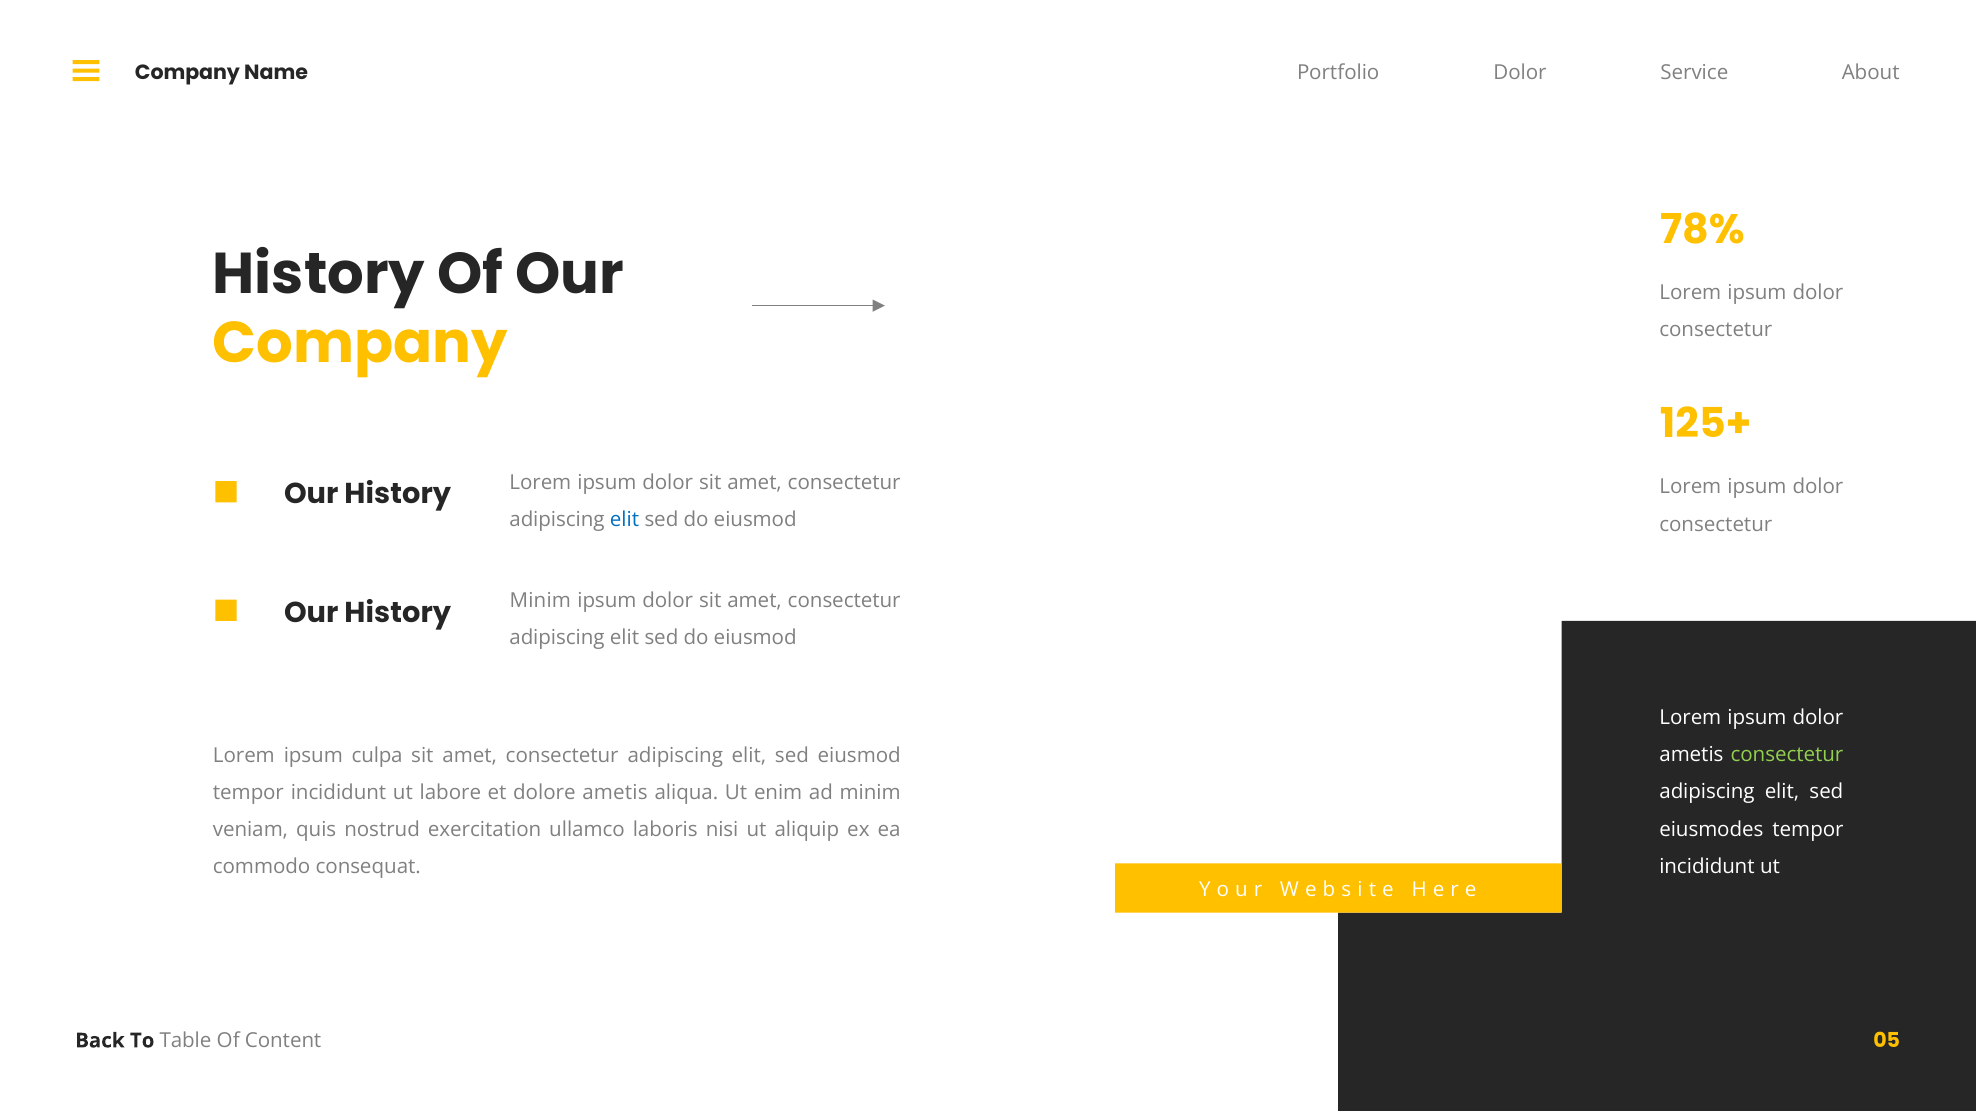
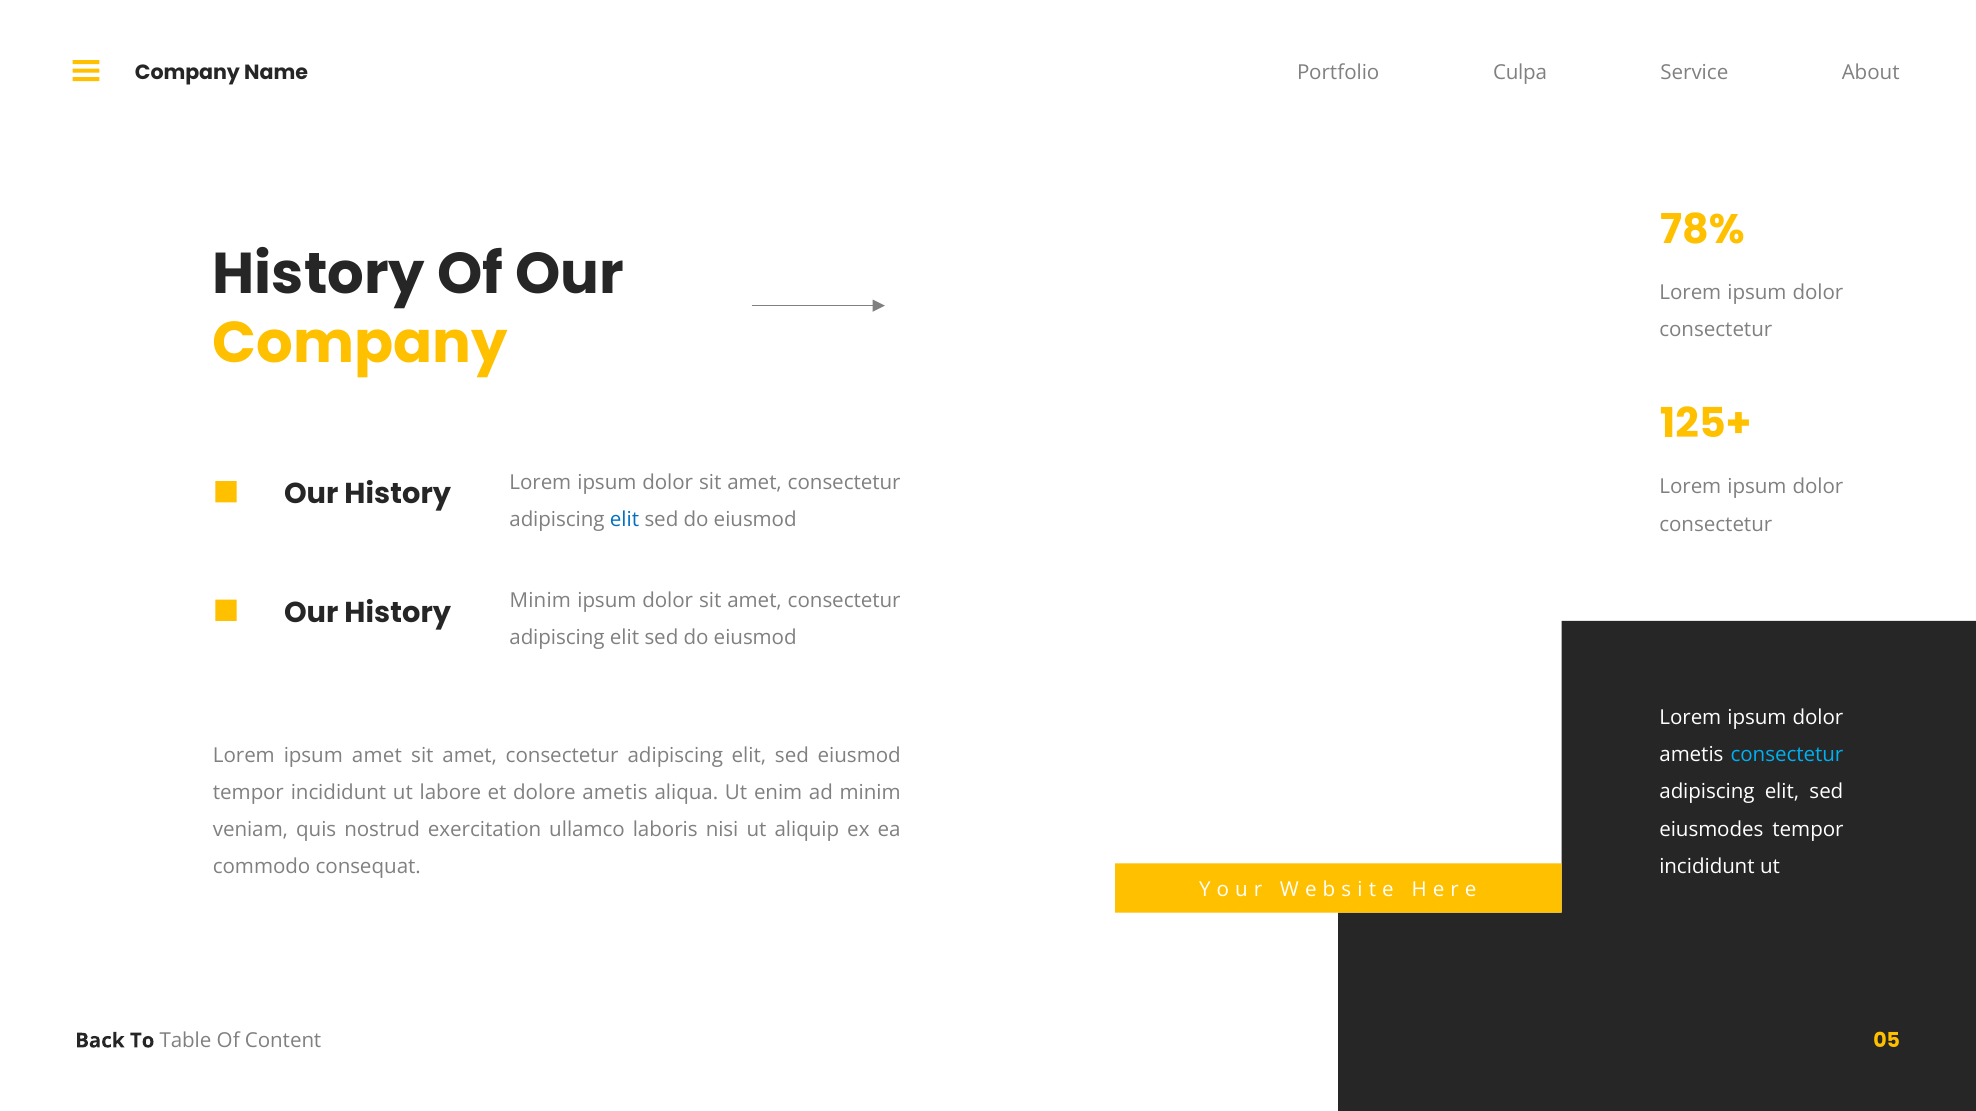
Dolor: Dolor -> Culpa (1520, 72)
consectetur colour: light green -> light blue (1787, 755)
ipsum culpa: culpa -> amet (377, 756)
